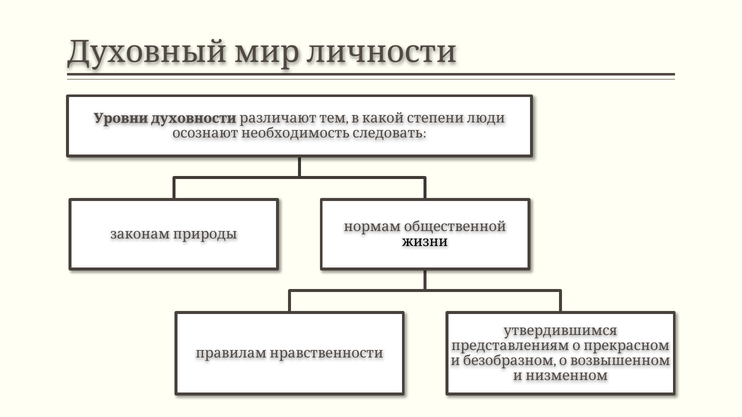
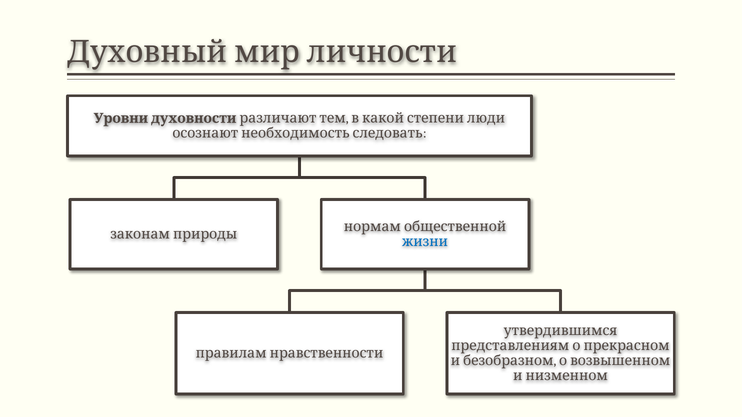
жизни colour: black -> blue (425, 242)
